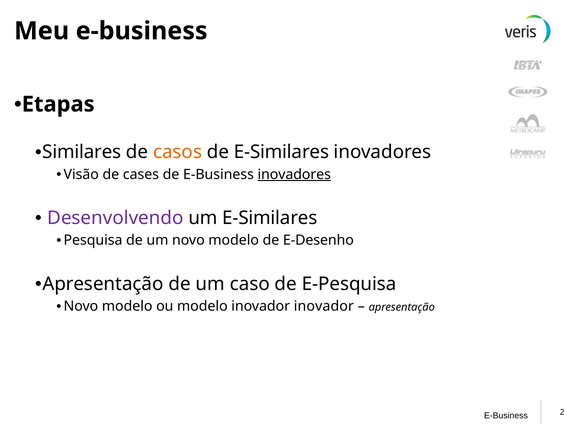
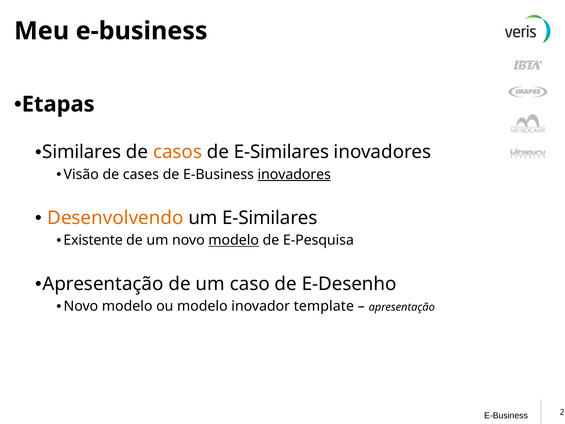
Desenvolvendo colour: purple -> orange (115, 218)
Pesquisa: Pesquisa -> Existente (93, 240)
modelo underline: none -> present (234, 240)
E-Desenho: E-Desenho -> E-Pesquisa (318, 240)
E-Pesquisa: E-Pesquisa -> E-Desenho (349, 284)
inovador inovador: inovador -> template (324, 306)
